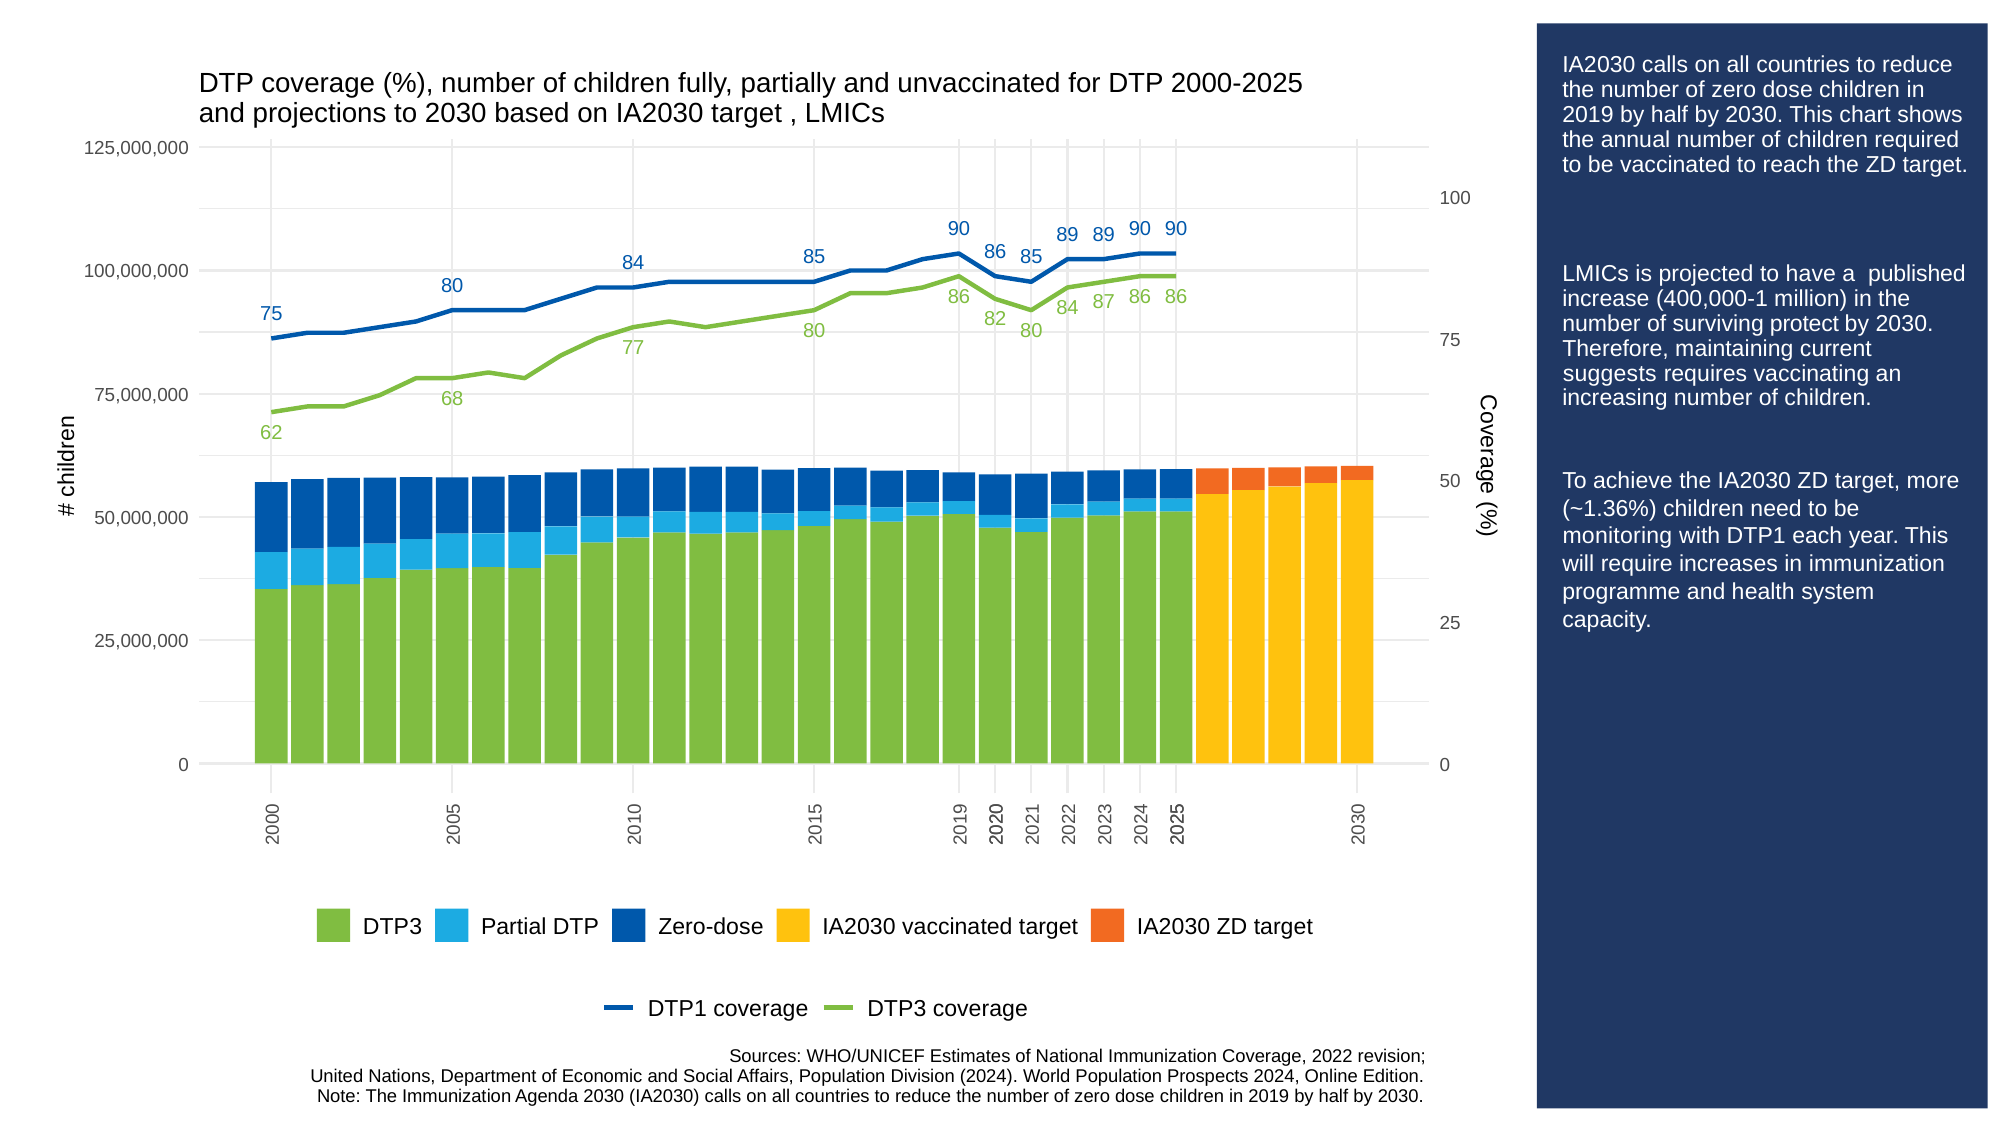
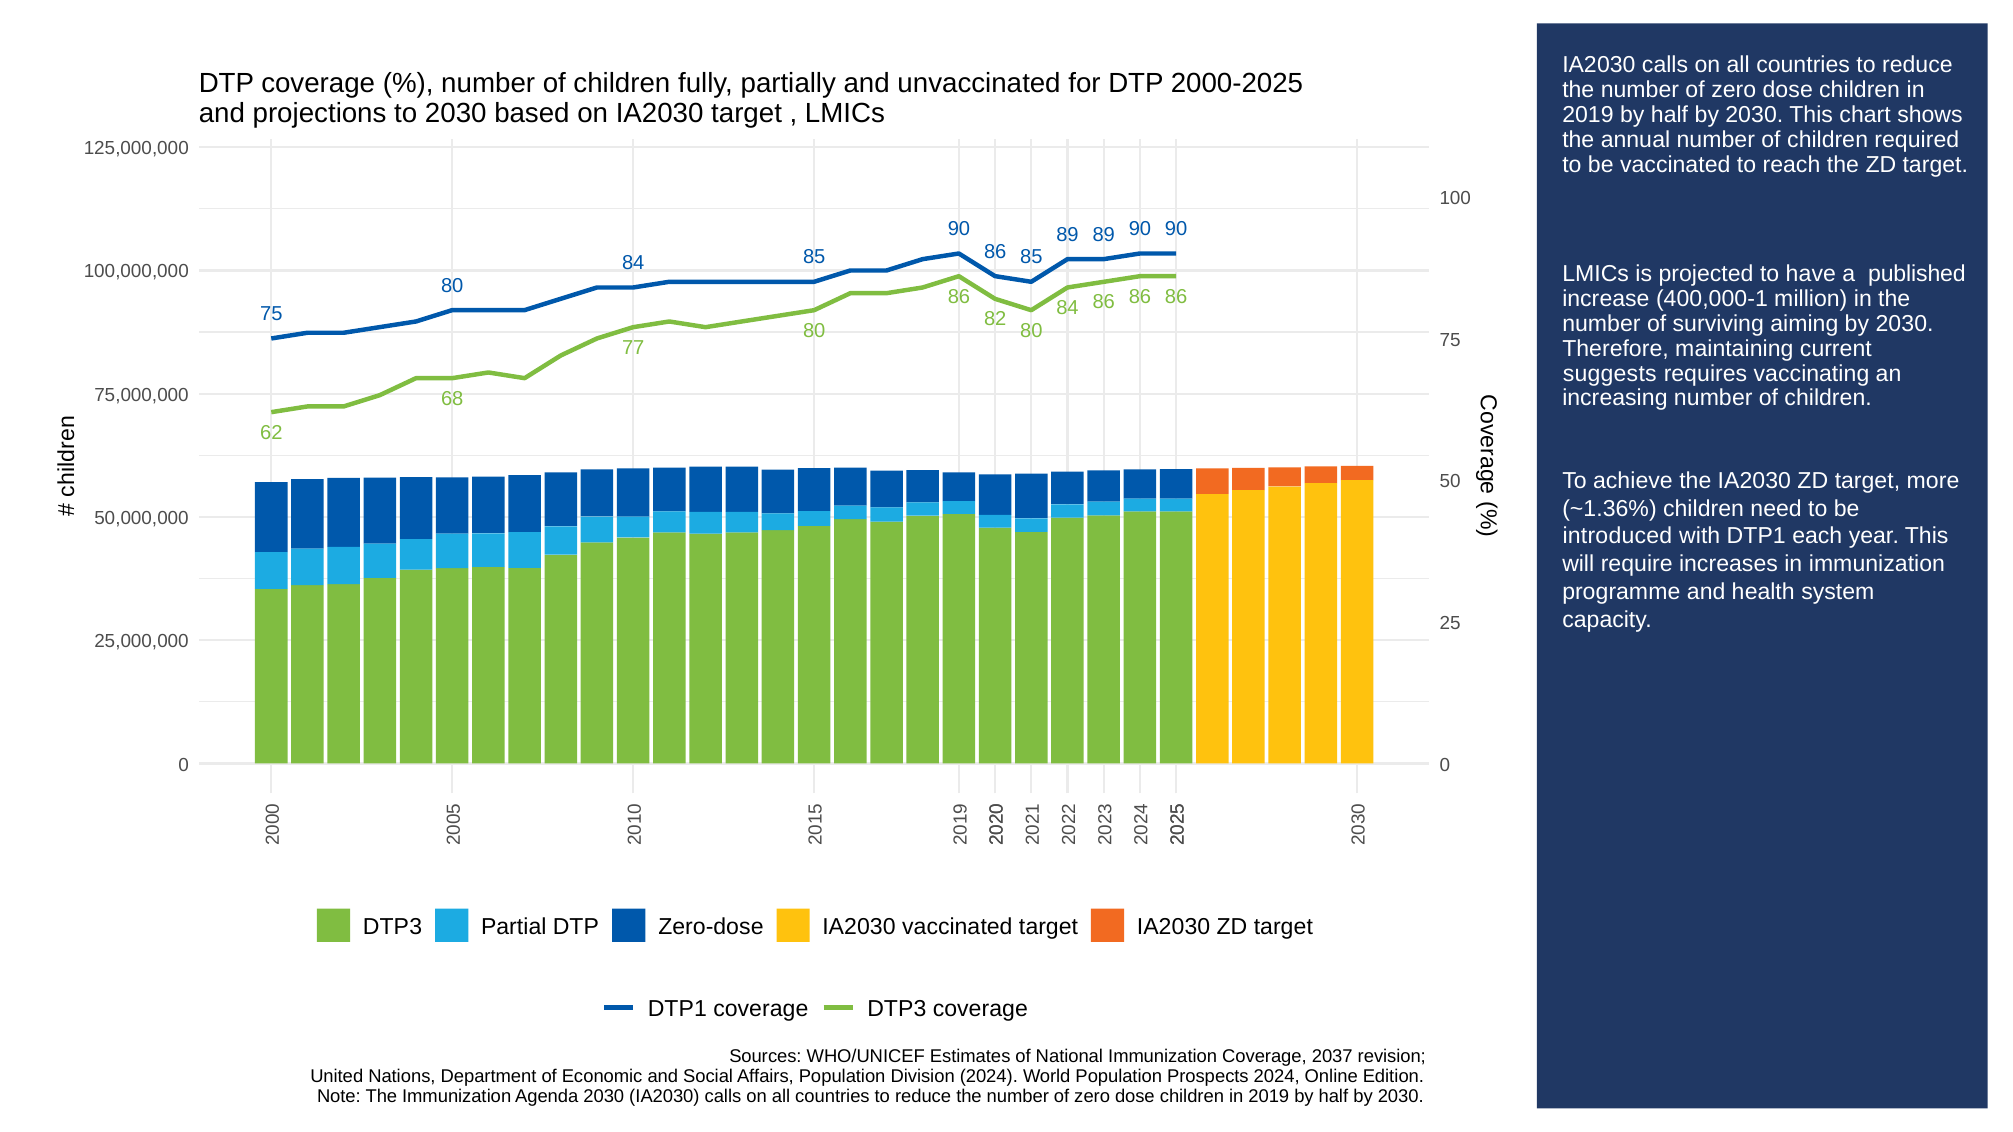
84 87: 87 -> 86 (1104, 302)
protect: protect -> aiming (1804, 324)
monitoring: monitoring -> introduced (1617, 536)
2022: 2022 -> 2037 (1332, 1057)
